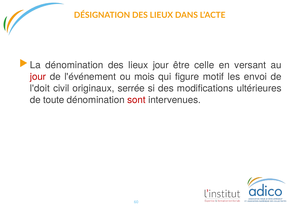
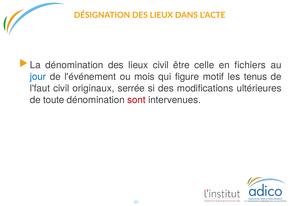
lieux jour: jour -> civil (161, 65)
versant: versant -> fichiers (250, 65)
jour colour: red -> blue (38, 77)
envoi: envoi -> tenus (255, 77)
l'doit: l'doit -> l'faut (40, 88)
